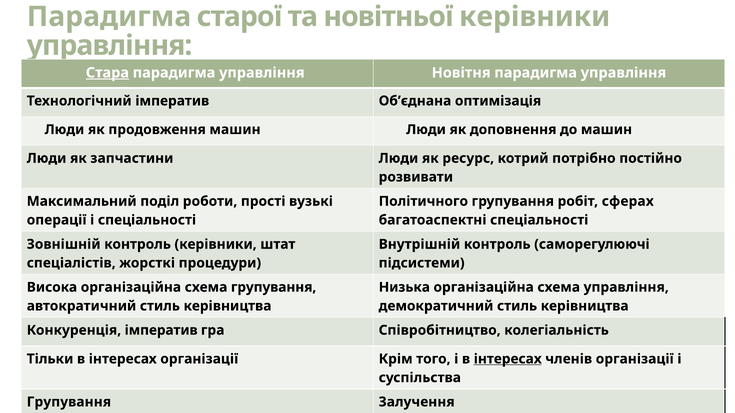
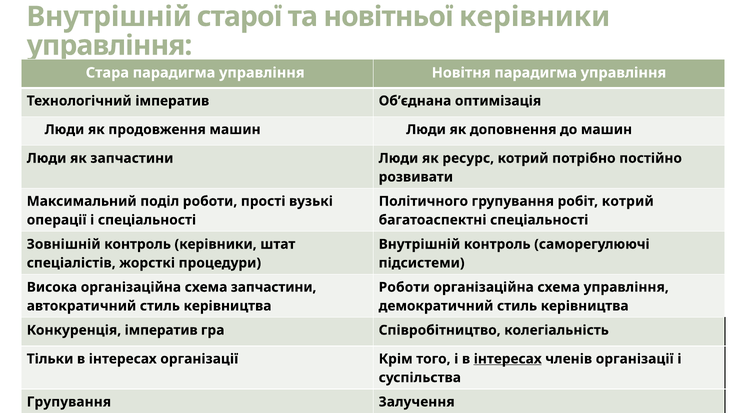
Парадигма: Парадигма -> Внутрішній (109, 17)
Стара underline: present -> none (107, 73)
робіт сферах: сферах -> котрий (628, 201)
схема групування: групування -> запчастини (274, 288)
Низька: Низька -> Роботи (404, 288)
